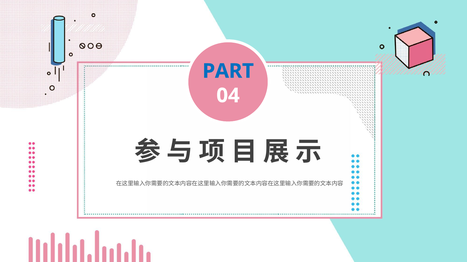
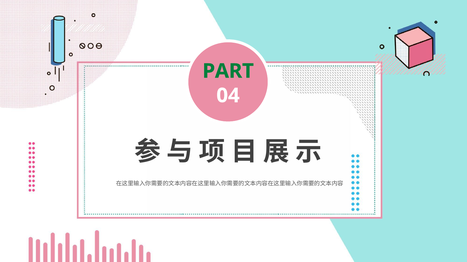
PART colour: blue -> green (228, 71)
